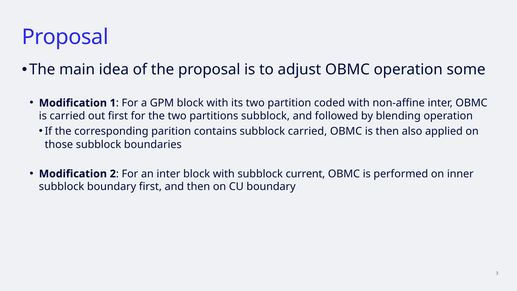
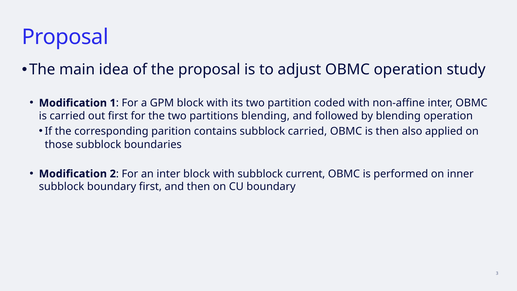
some: some -> study (466, 69)
partitions subblock: subblock -> blending (265, 116)
